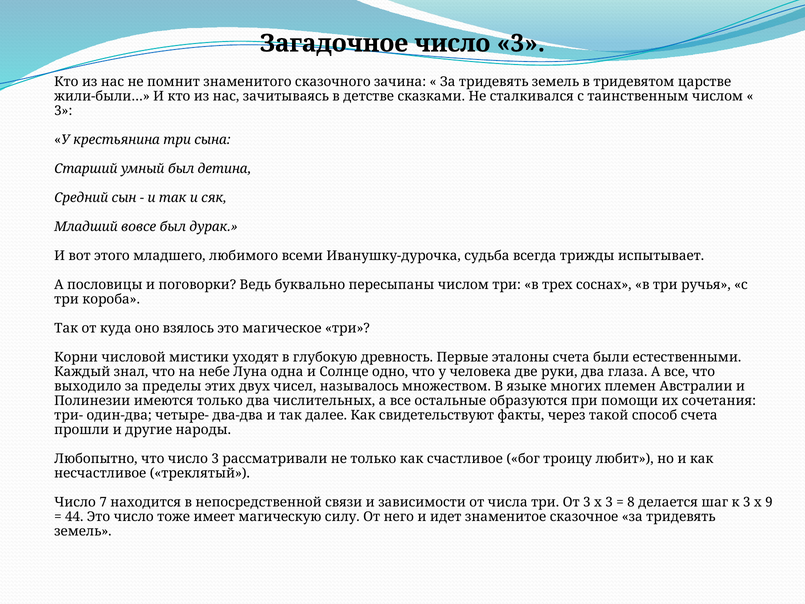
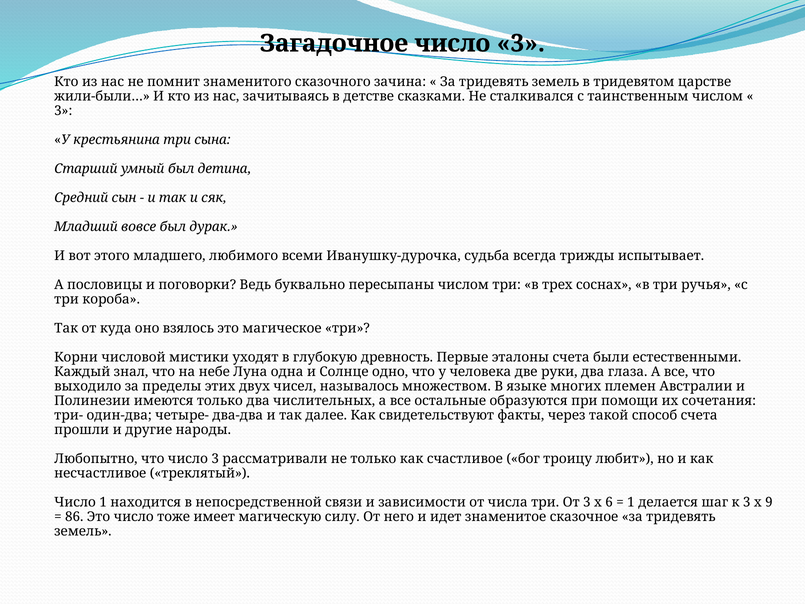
Число 7: 7 -> 1 (103, 502)
х 3: 3 -> 6 (609, 502)
8: 8 -> 1 (631, 502)
44: 44 -> 86 (74, 516)
